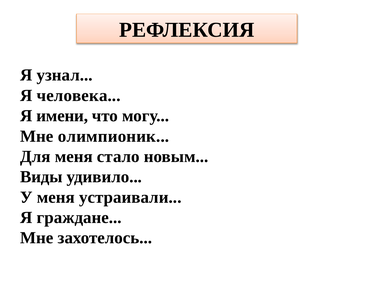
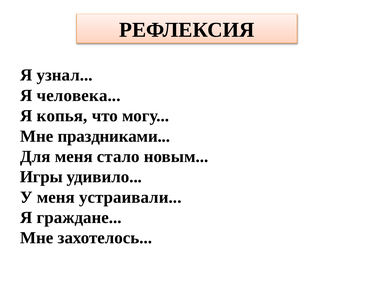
имени: имени -> копья (62, 116)
олимпионик: олимпионик -> праздниками (114, 136)
Виды: Виды -> Игры (41, 177)
